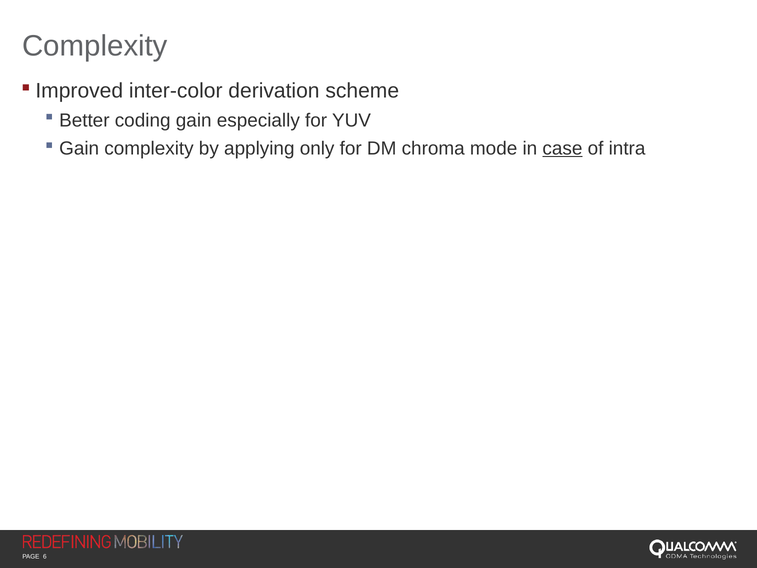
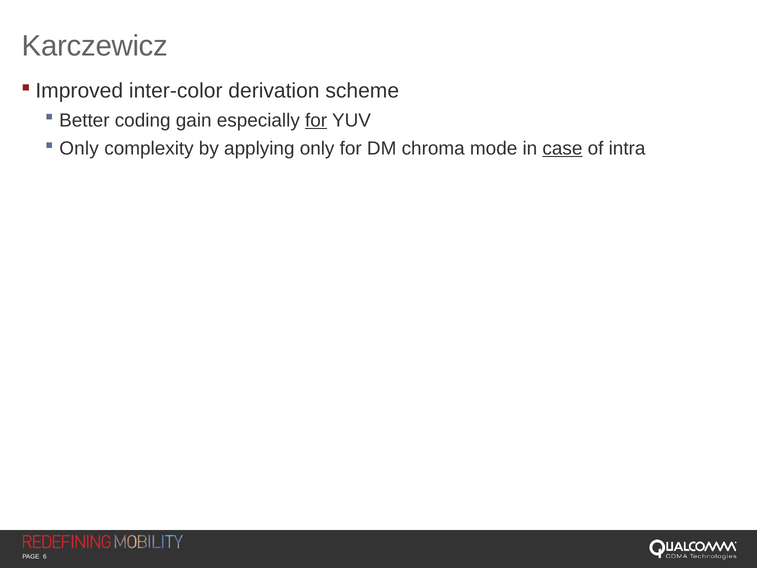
Complexity: Complexity -> Karczewicz (95, 46)
for underline: none -> present (316, 120)
Gain: Gain -> Only (79, 148)
